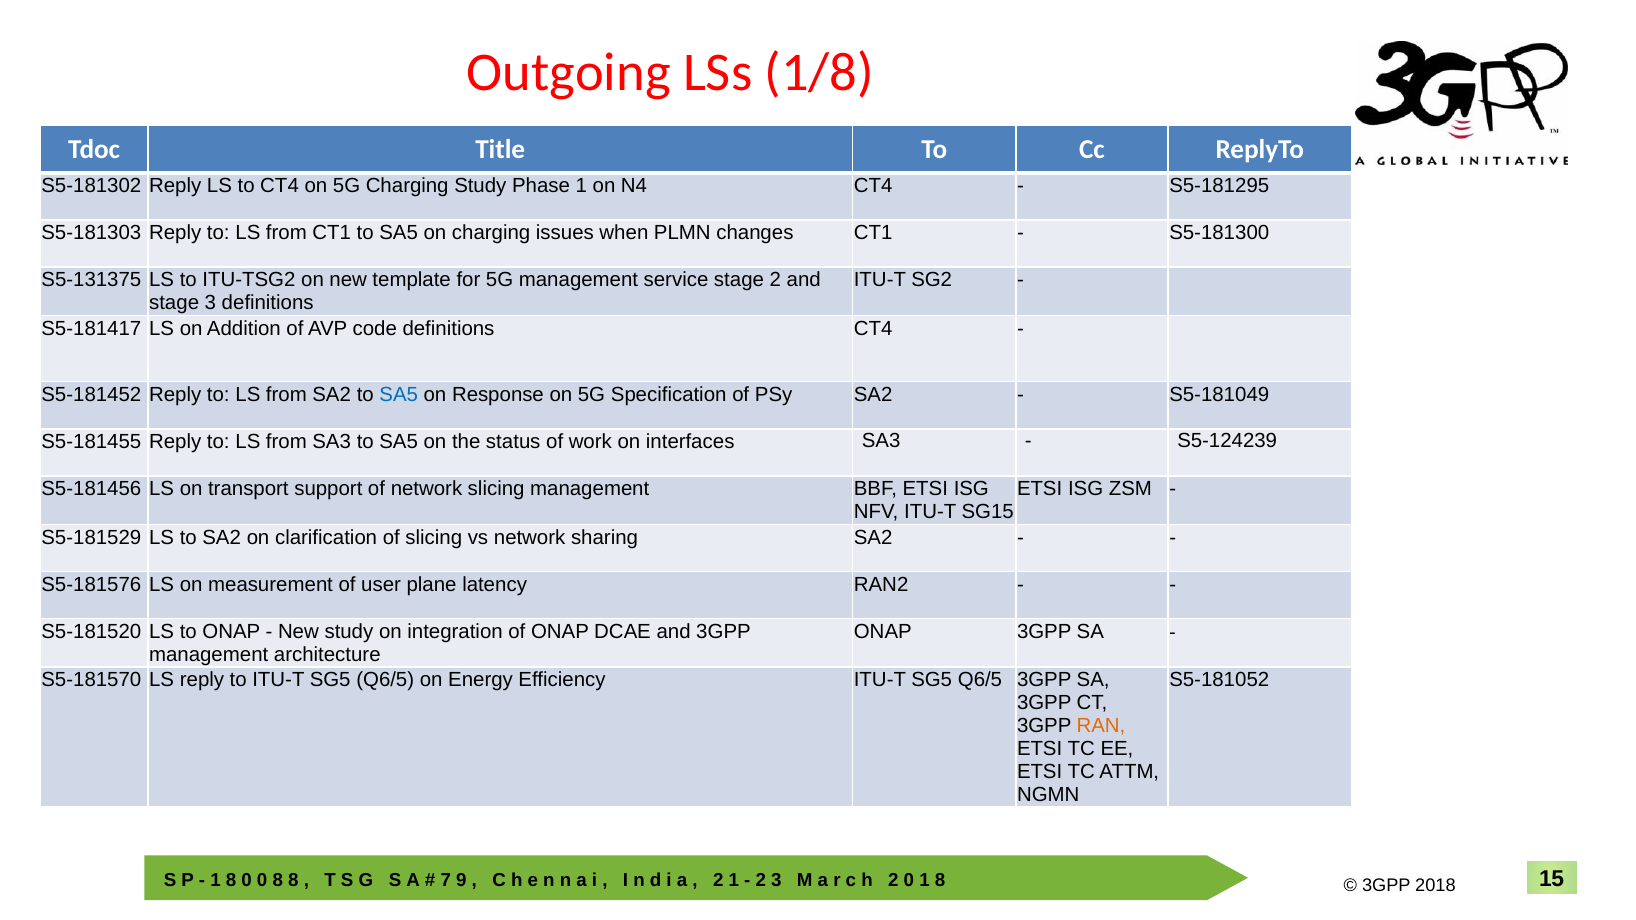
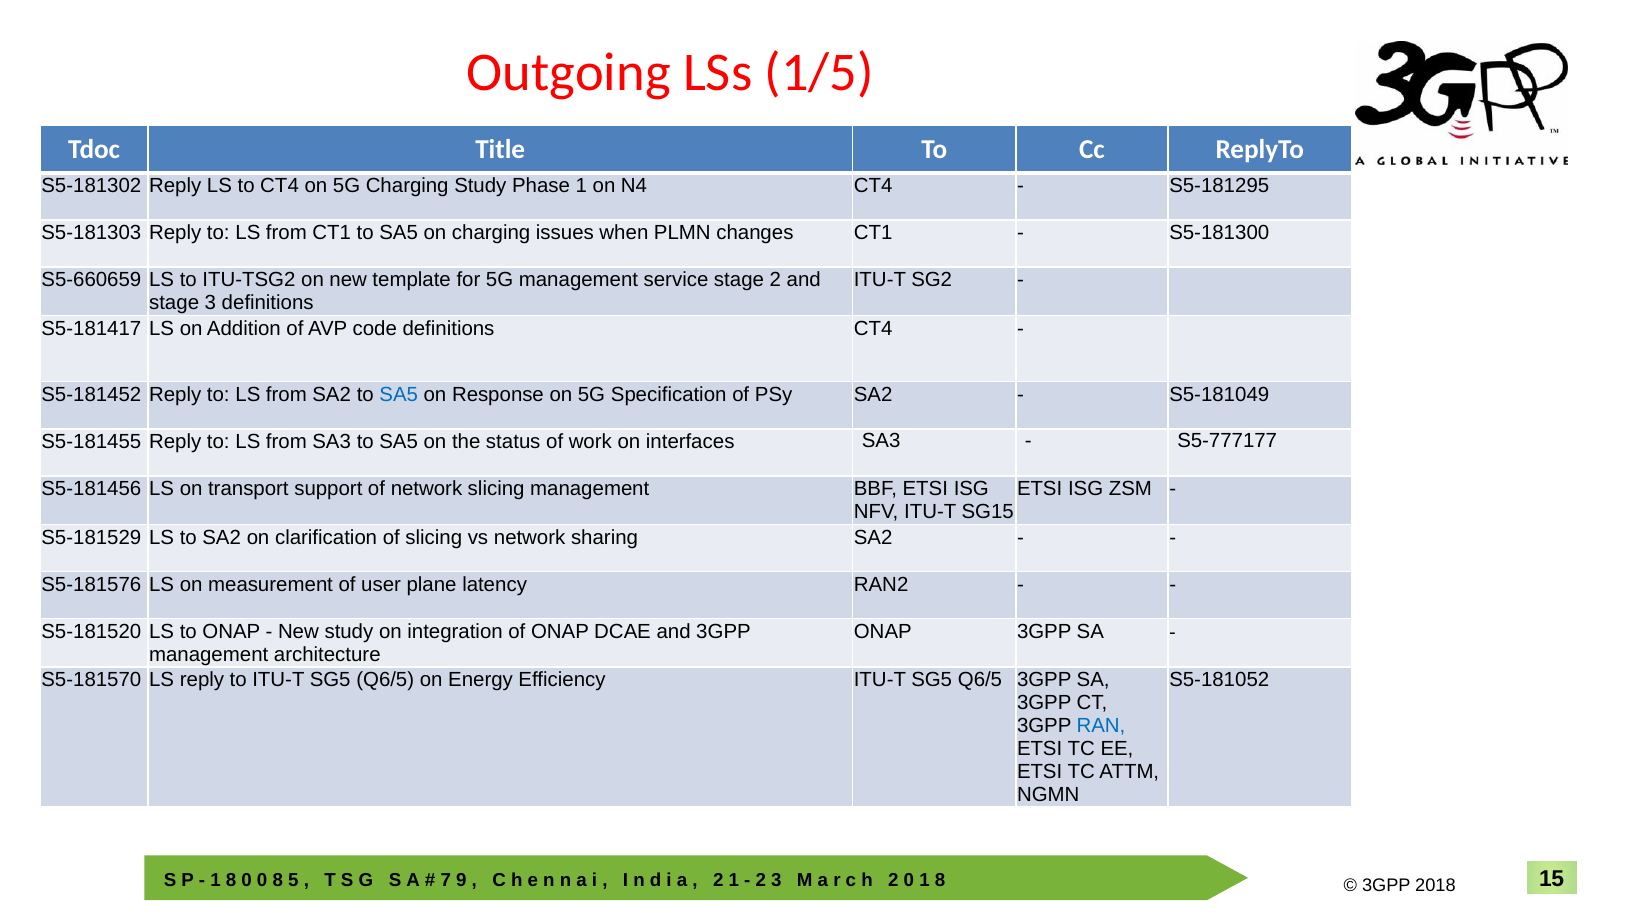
1/8: 1/8 -> 1/5 (819, 73)
S5-131375: S5-131375 -> S5-660659 (91, 280)
S5-124239: S5-124239 -> S5-777177 (1227, 441)
RAN colour: orange -> blue (1101, 726)
8: 8 -> 5 (293, 880)
